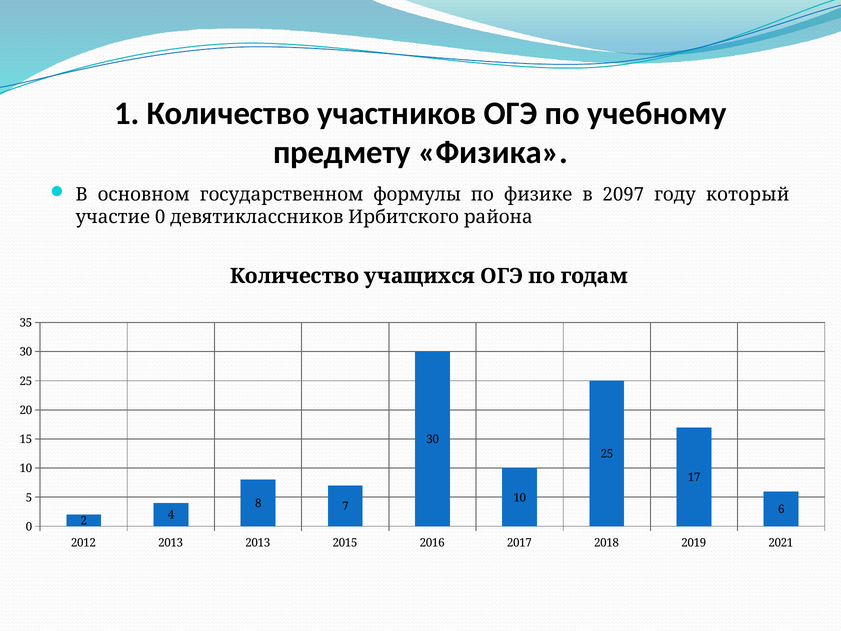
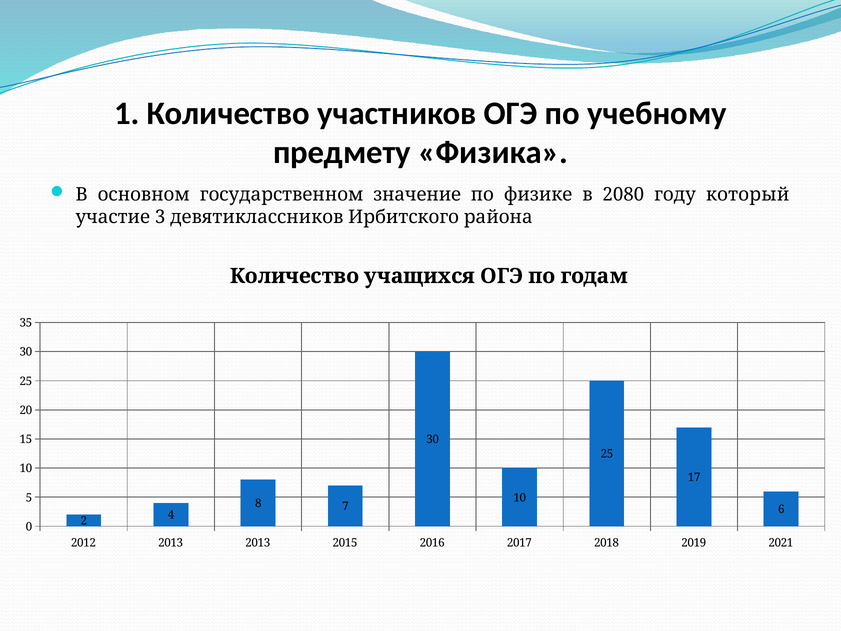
формулы: формулы -> значение (417, 195)
2097: 2097 -> 2080 (623, 195)
участие 0: 0 -> 3 (160, 217)
